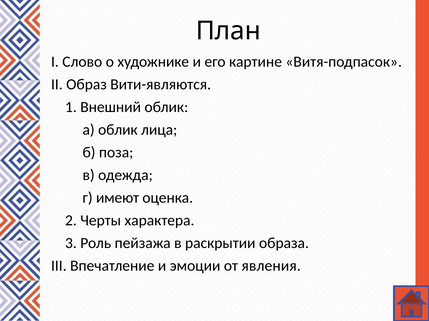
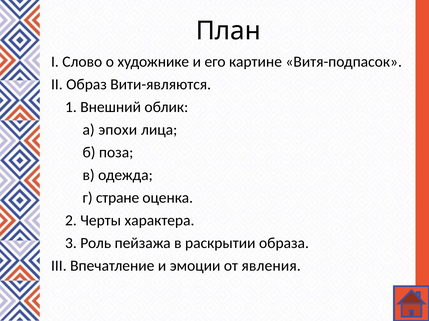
а облик: облик -> эпохи (118, 130)
имеют: имеют -> стране (118, 198)
